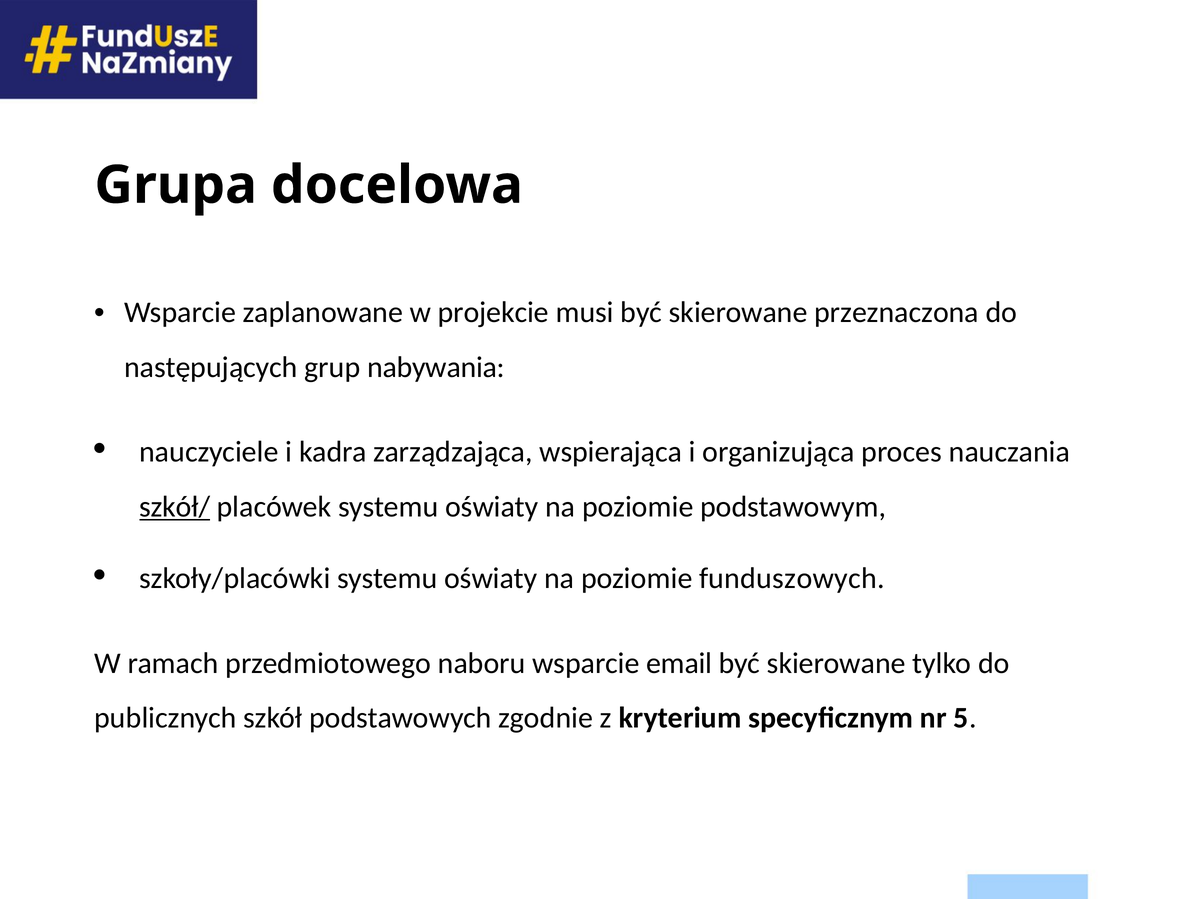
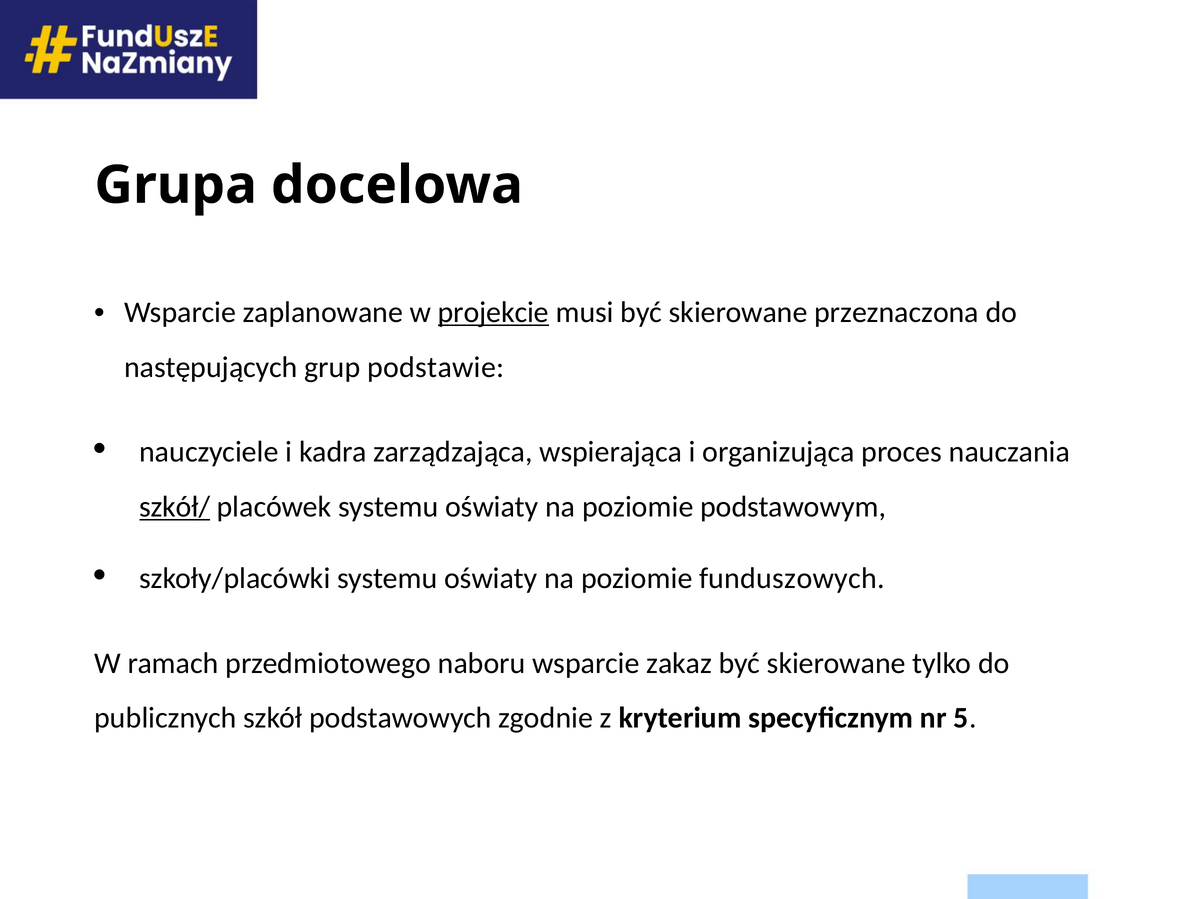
projekcie underline: none -> present (493, 313)
nabywania: nabywania -> podstawie (436, 367)
email: email -> zakaz (679, 663)
